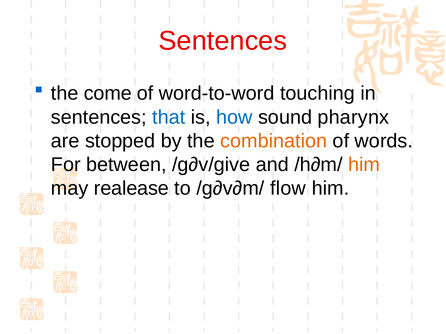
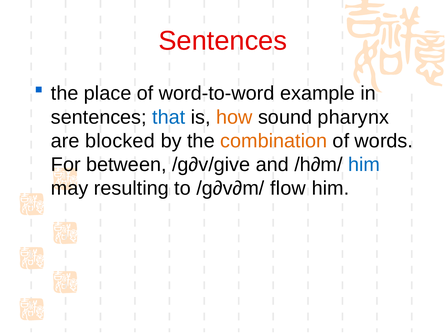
come: come -> place (108, 94)
touching: touching -> example (318, 94)
how colour: blue -> orange (234, 117)
stopped: stopped -> blocked (120, 141)
him colour: orange -> blue (364, 165)
realease: realease -> resulting (131, 189)
